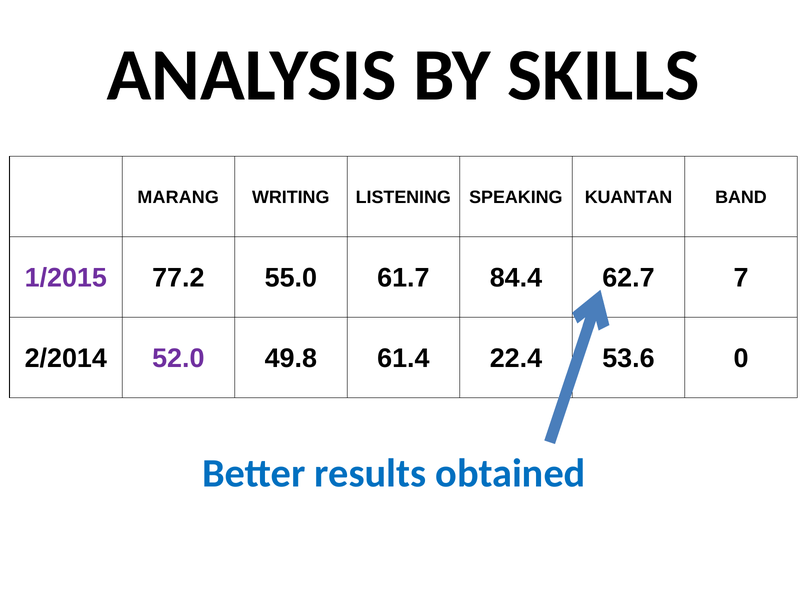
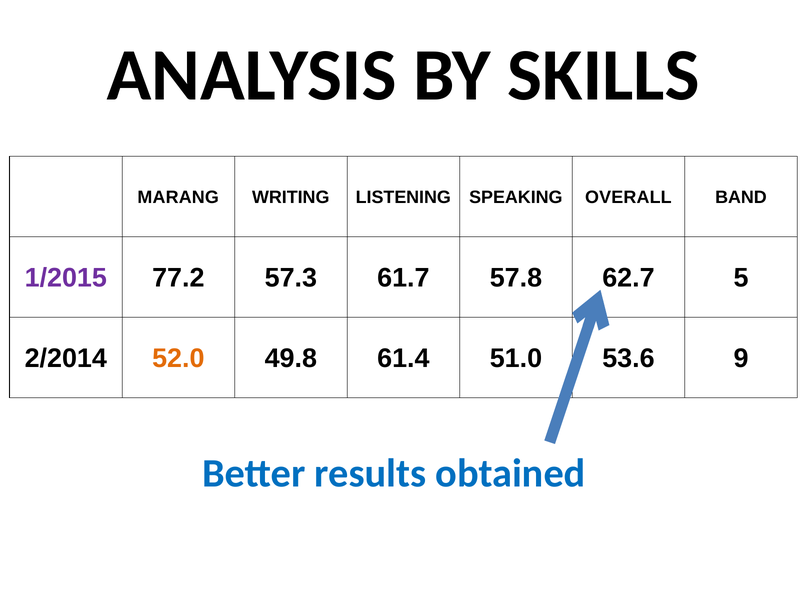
KUANTAN: KUANTAN -> OVERALL (628, 197)
55.0: 55.0 -> 57.3 (291, 278)
84.4: 84.4 -> 57.8 (516, 278)
7: 7 -> 5 (741, 278)
52.0 colour: purple -> orange (178, 358)
22.4: 22.4 -> 51.0 (516, 358)
0: 0 -> 9 (741, 358)
